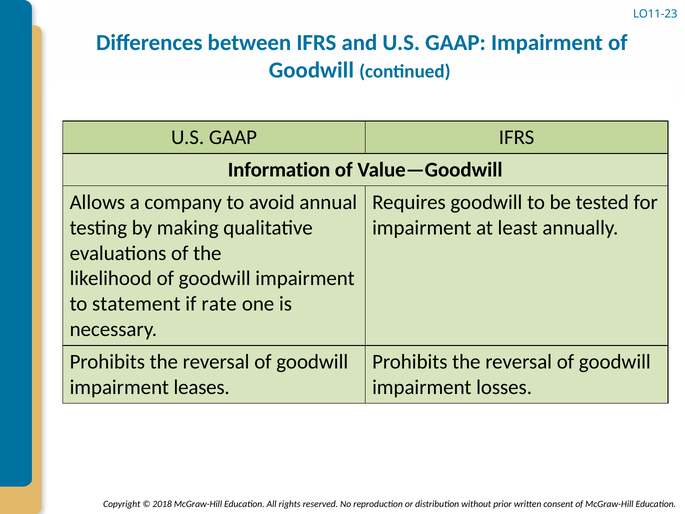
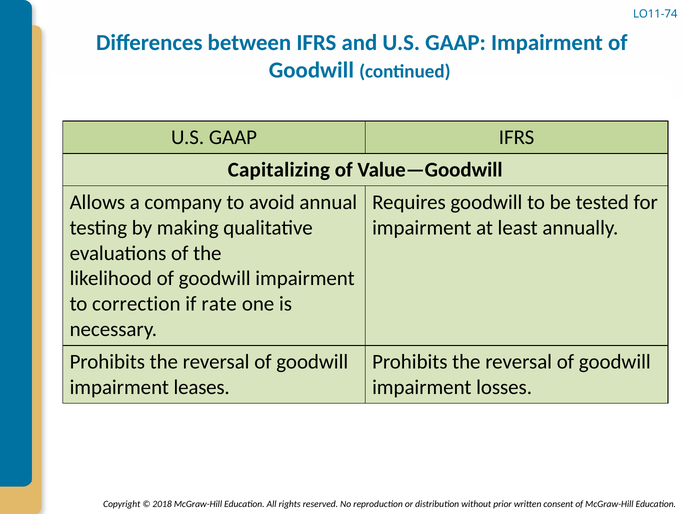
LO11-23: LO11-23 -> LO11-74 (655, 14)
Information: Information -> Capitalizing (279, 170)
statement: statement -> correction (136, 304)
